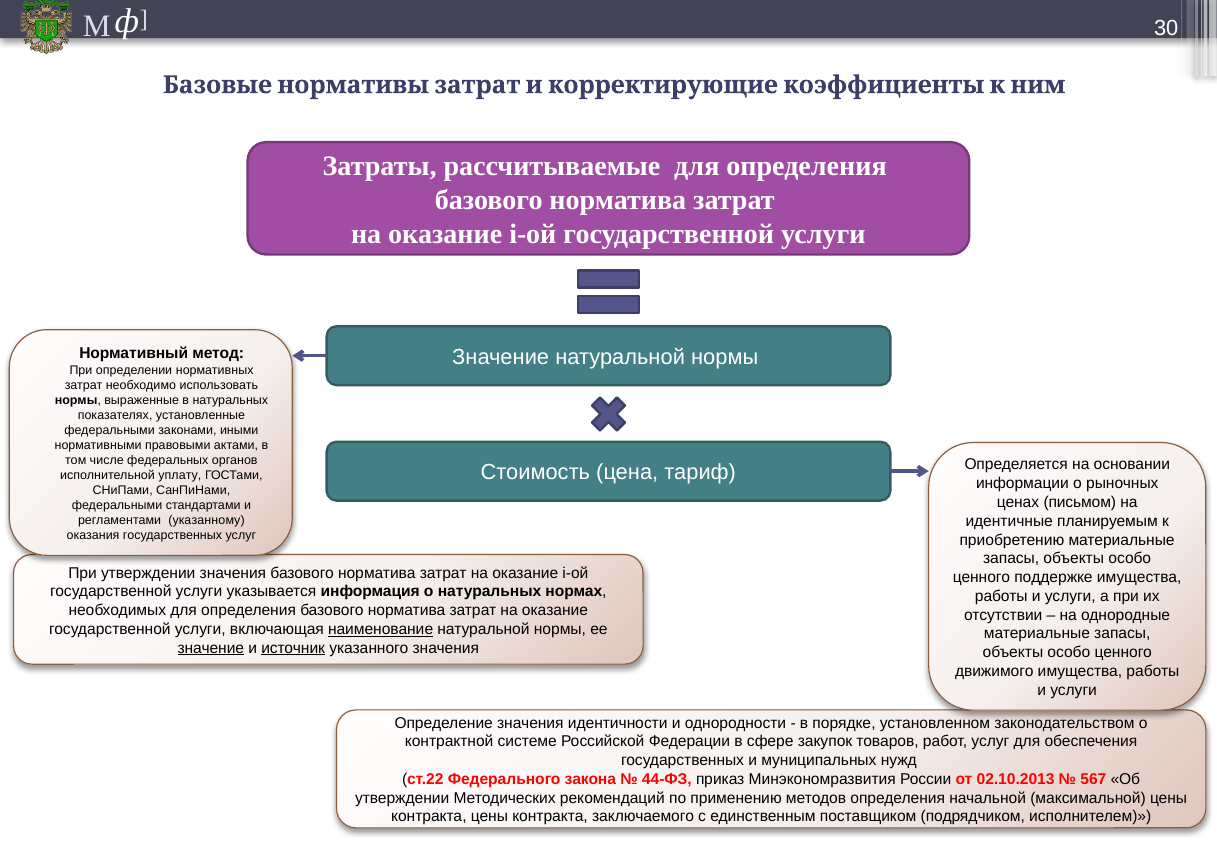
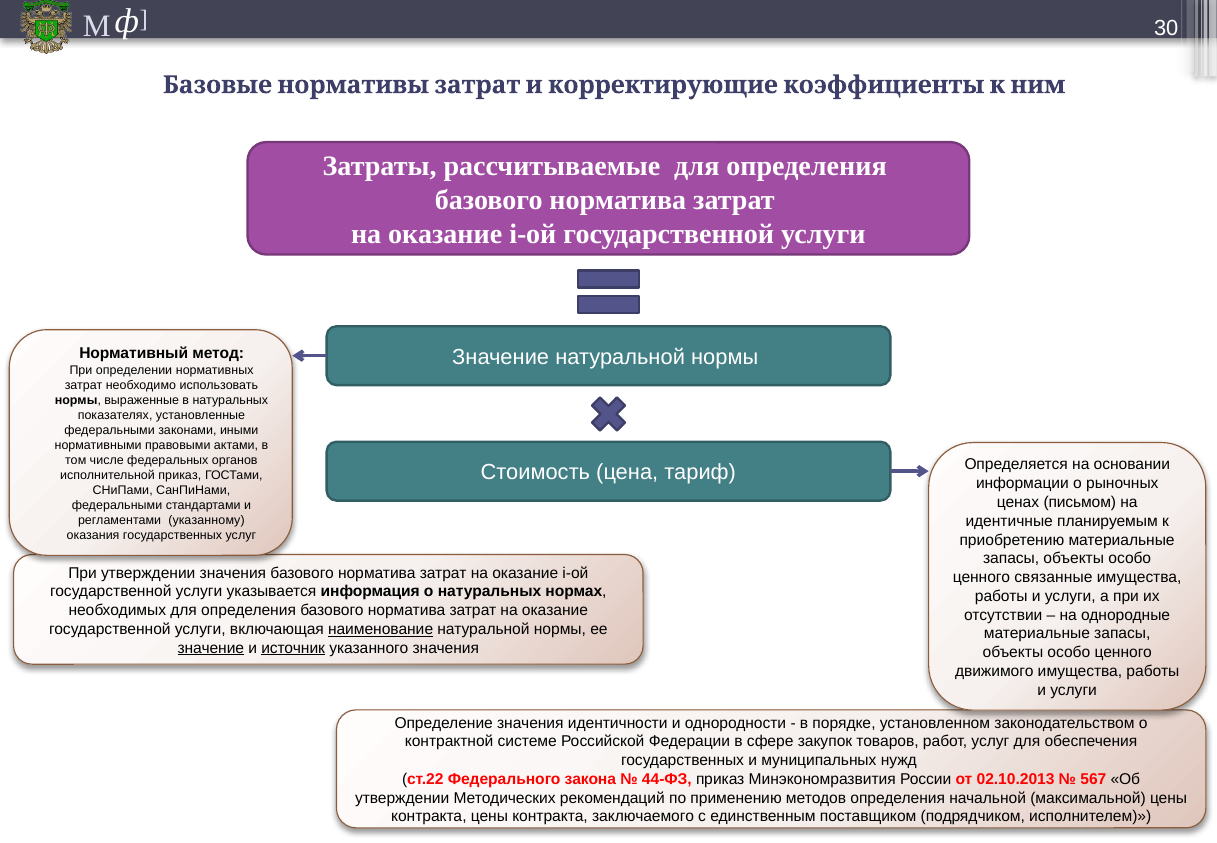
исполнительной уплату: уплату -> приказ (180, 475)
поддержке: поддержке -> связанные (1053, 577)
